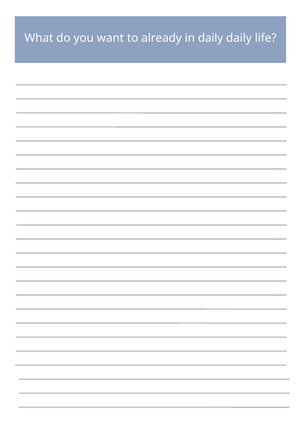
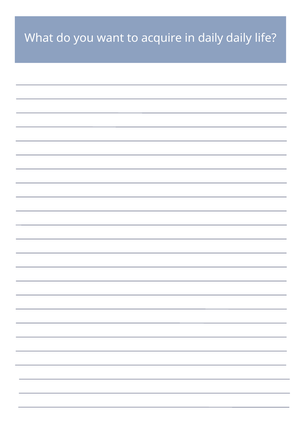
already: already -> acquire (162, 38)
